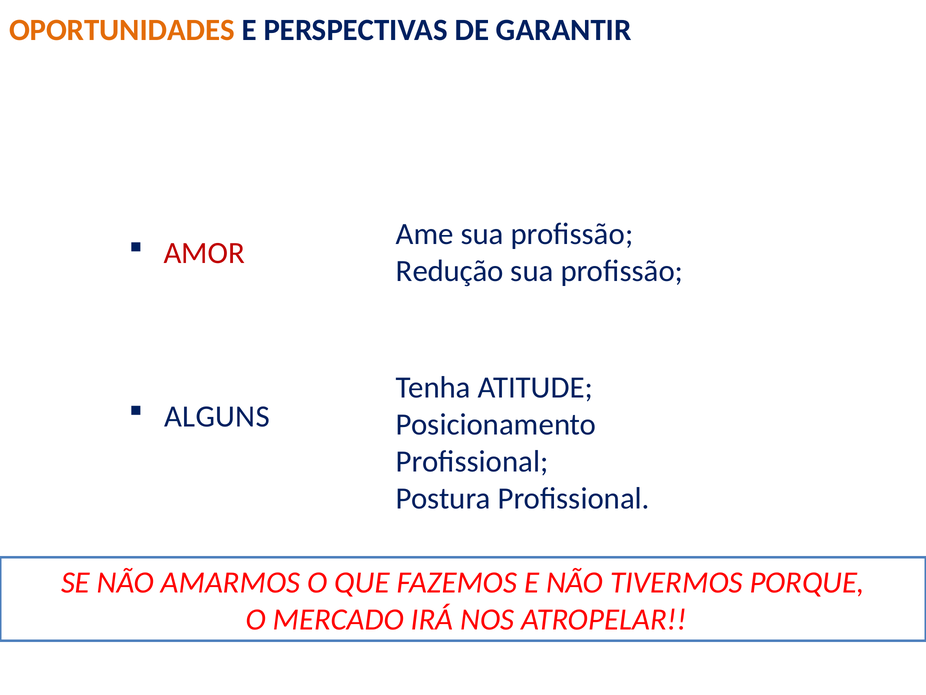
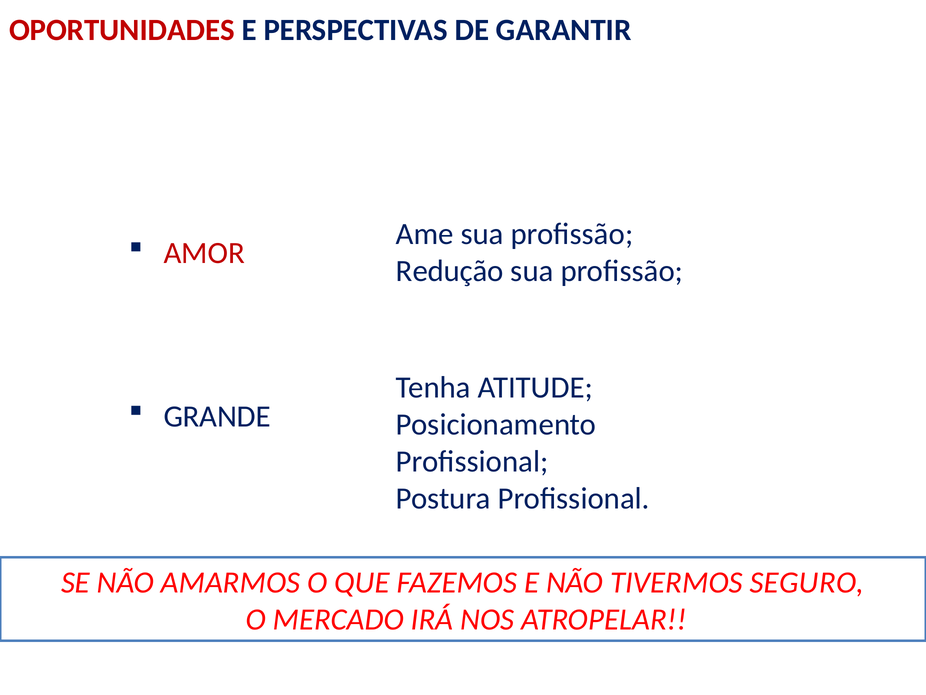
OPORTUNIDADES colour: orange -> red (122, 30)
ALGUNS: ALGUNS -> GRANDE (217, 416)
PORQUE: PORQUE -> SEGURO (807, 582)
